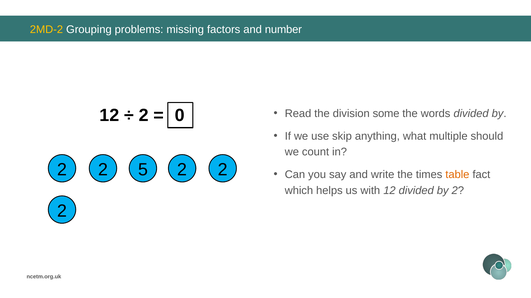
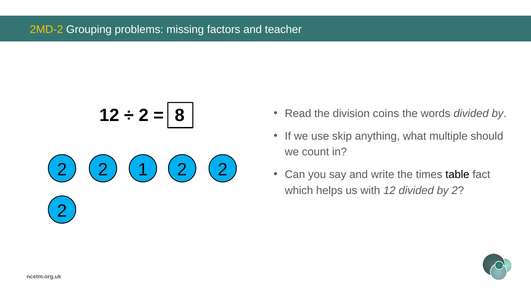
number: number -> teacher (283, 30)
0: 0 -> 8 (180, 116)
some: some -> coins (386, 114)
5: 5 -> 1 (143, 170)
table colour: orange -> black (457, 175)
